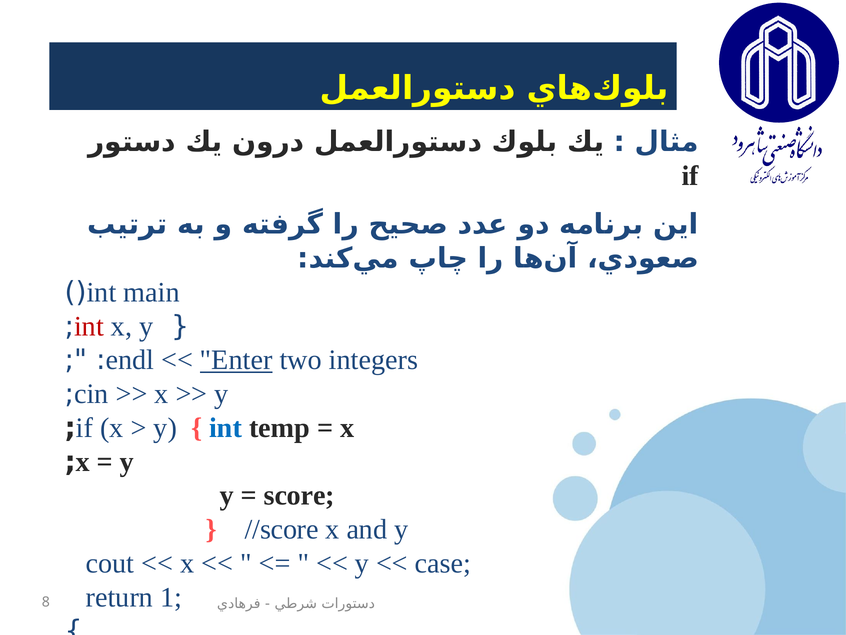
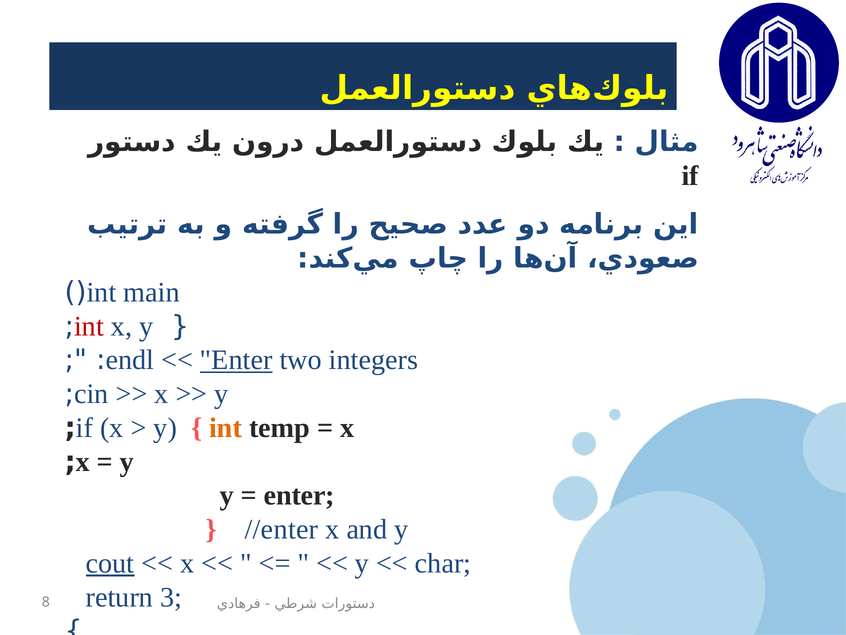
int colour: blue -> orange (226, 428)
score: score -> enter (299, 495)
//score: //score -> //enter (282, 529)
cout underline: none -> present (110, 563)
case: case -> char (443, 563)
1: 1 -> 3 (171, 597)
